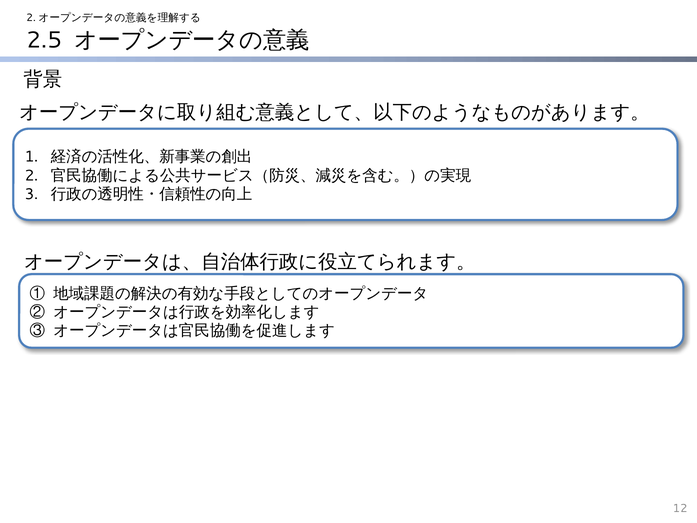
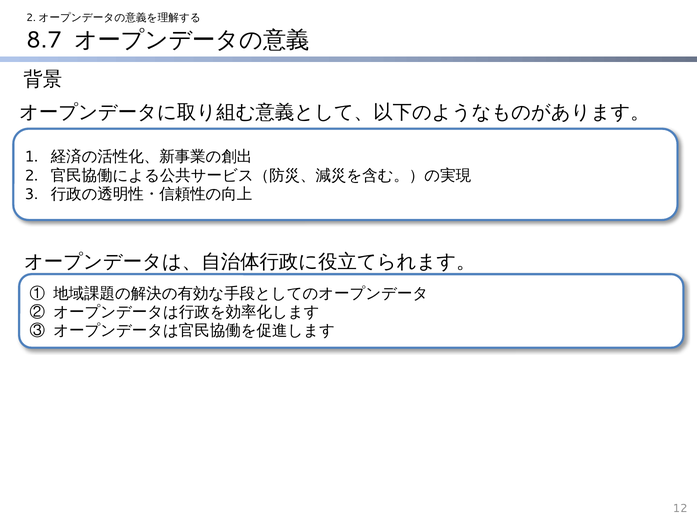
2.5: 2.5 -> 8.7 (44, 40)
